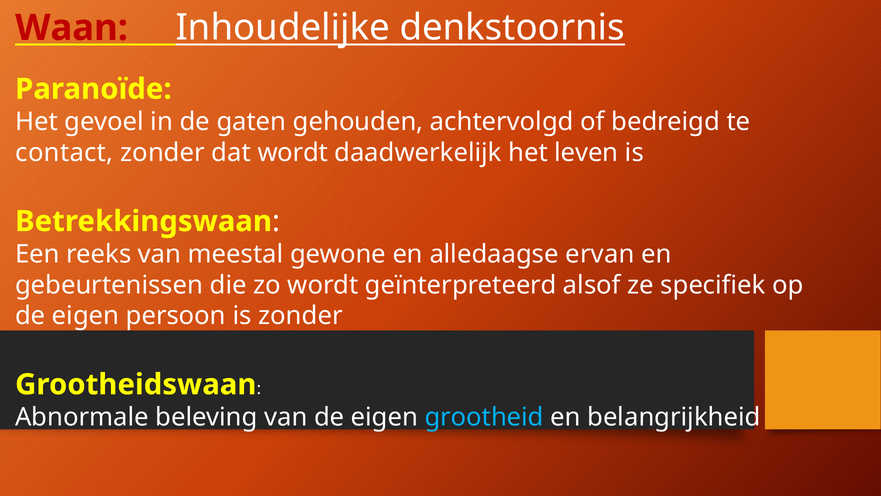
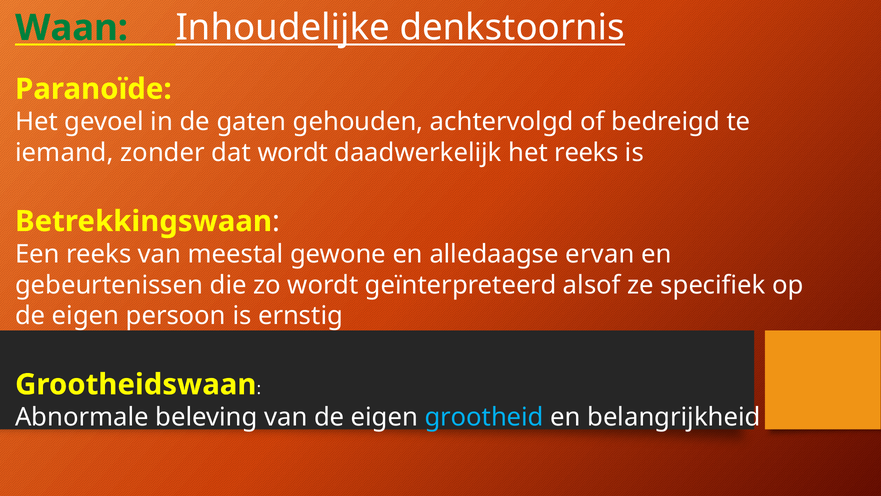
Waan colour: red -> green (72, 28)
contact: contact -> iemand (64, 153)
het leven: leven -> reeks (586, 153)
is zonder: zonder -> ernstig (301, 316)
